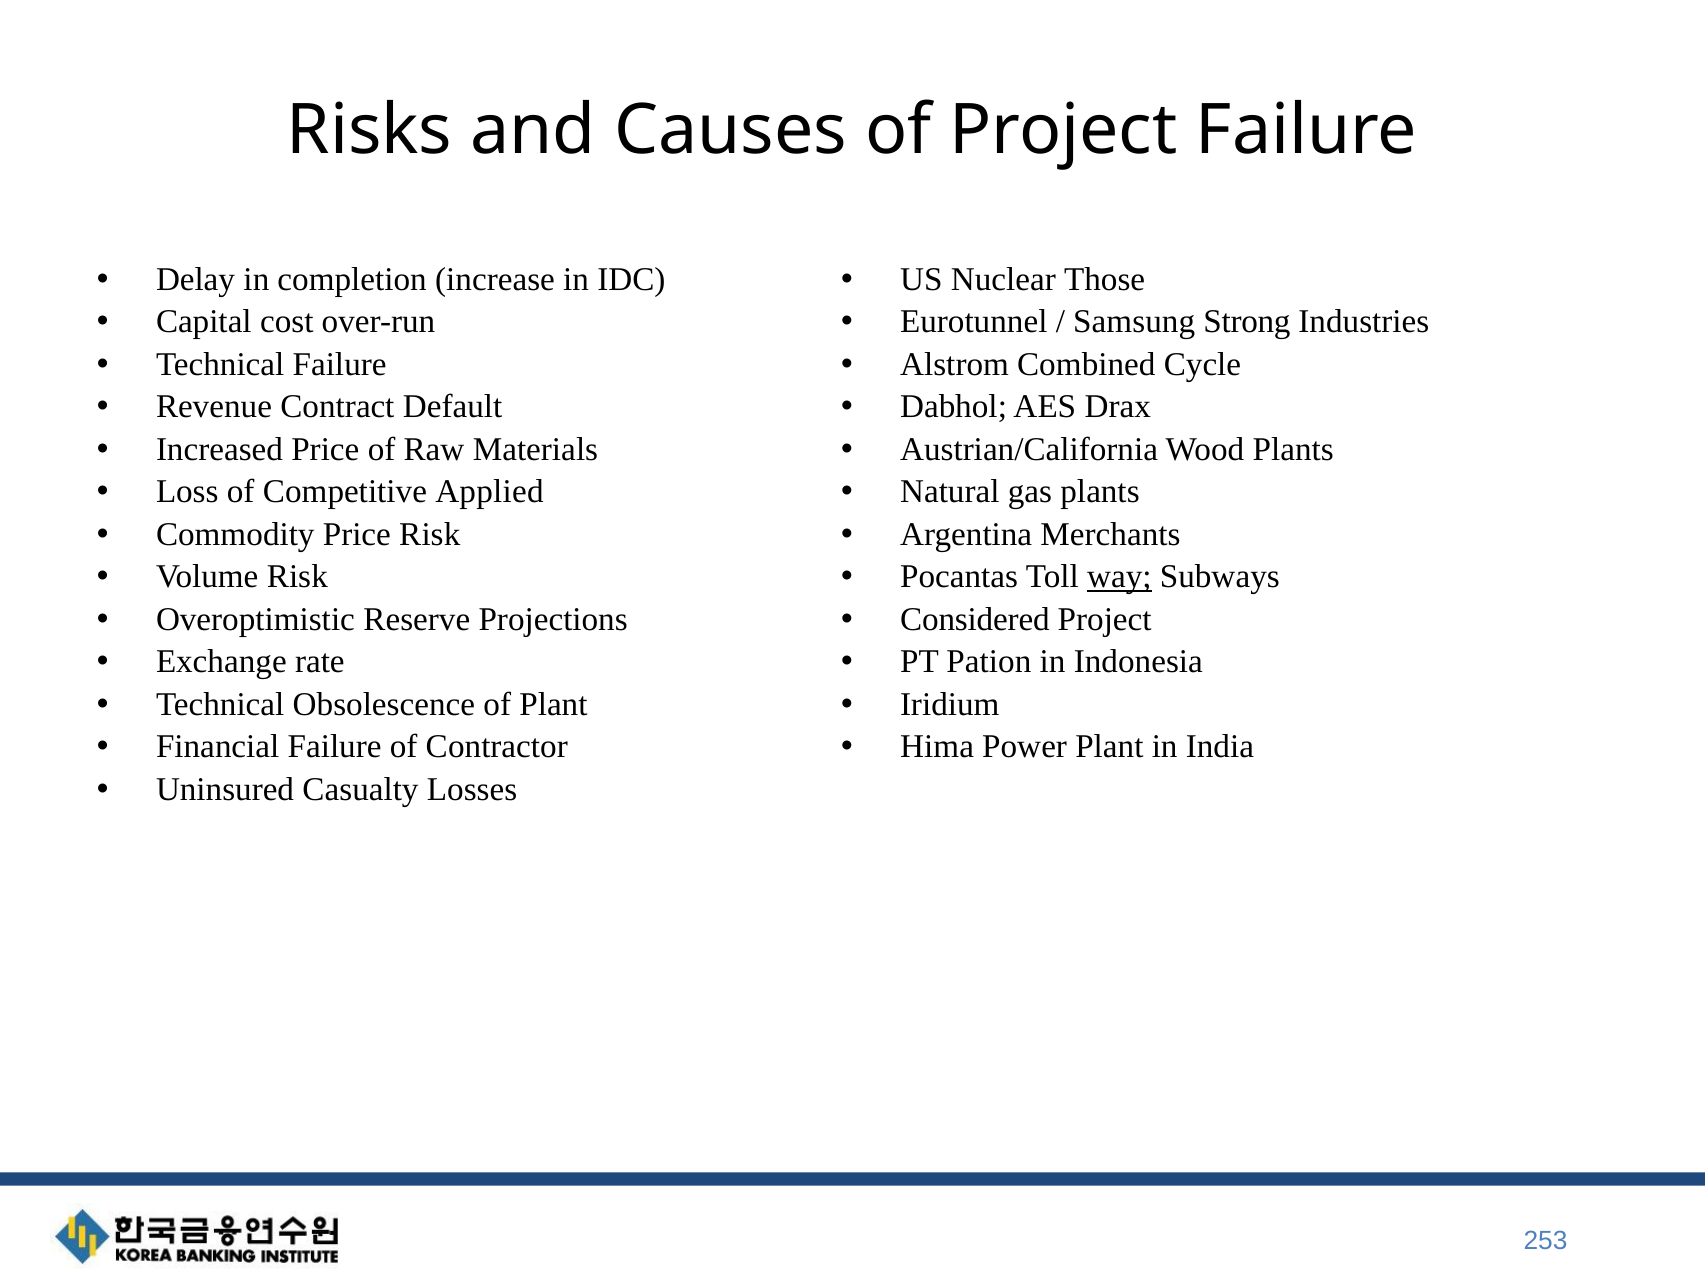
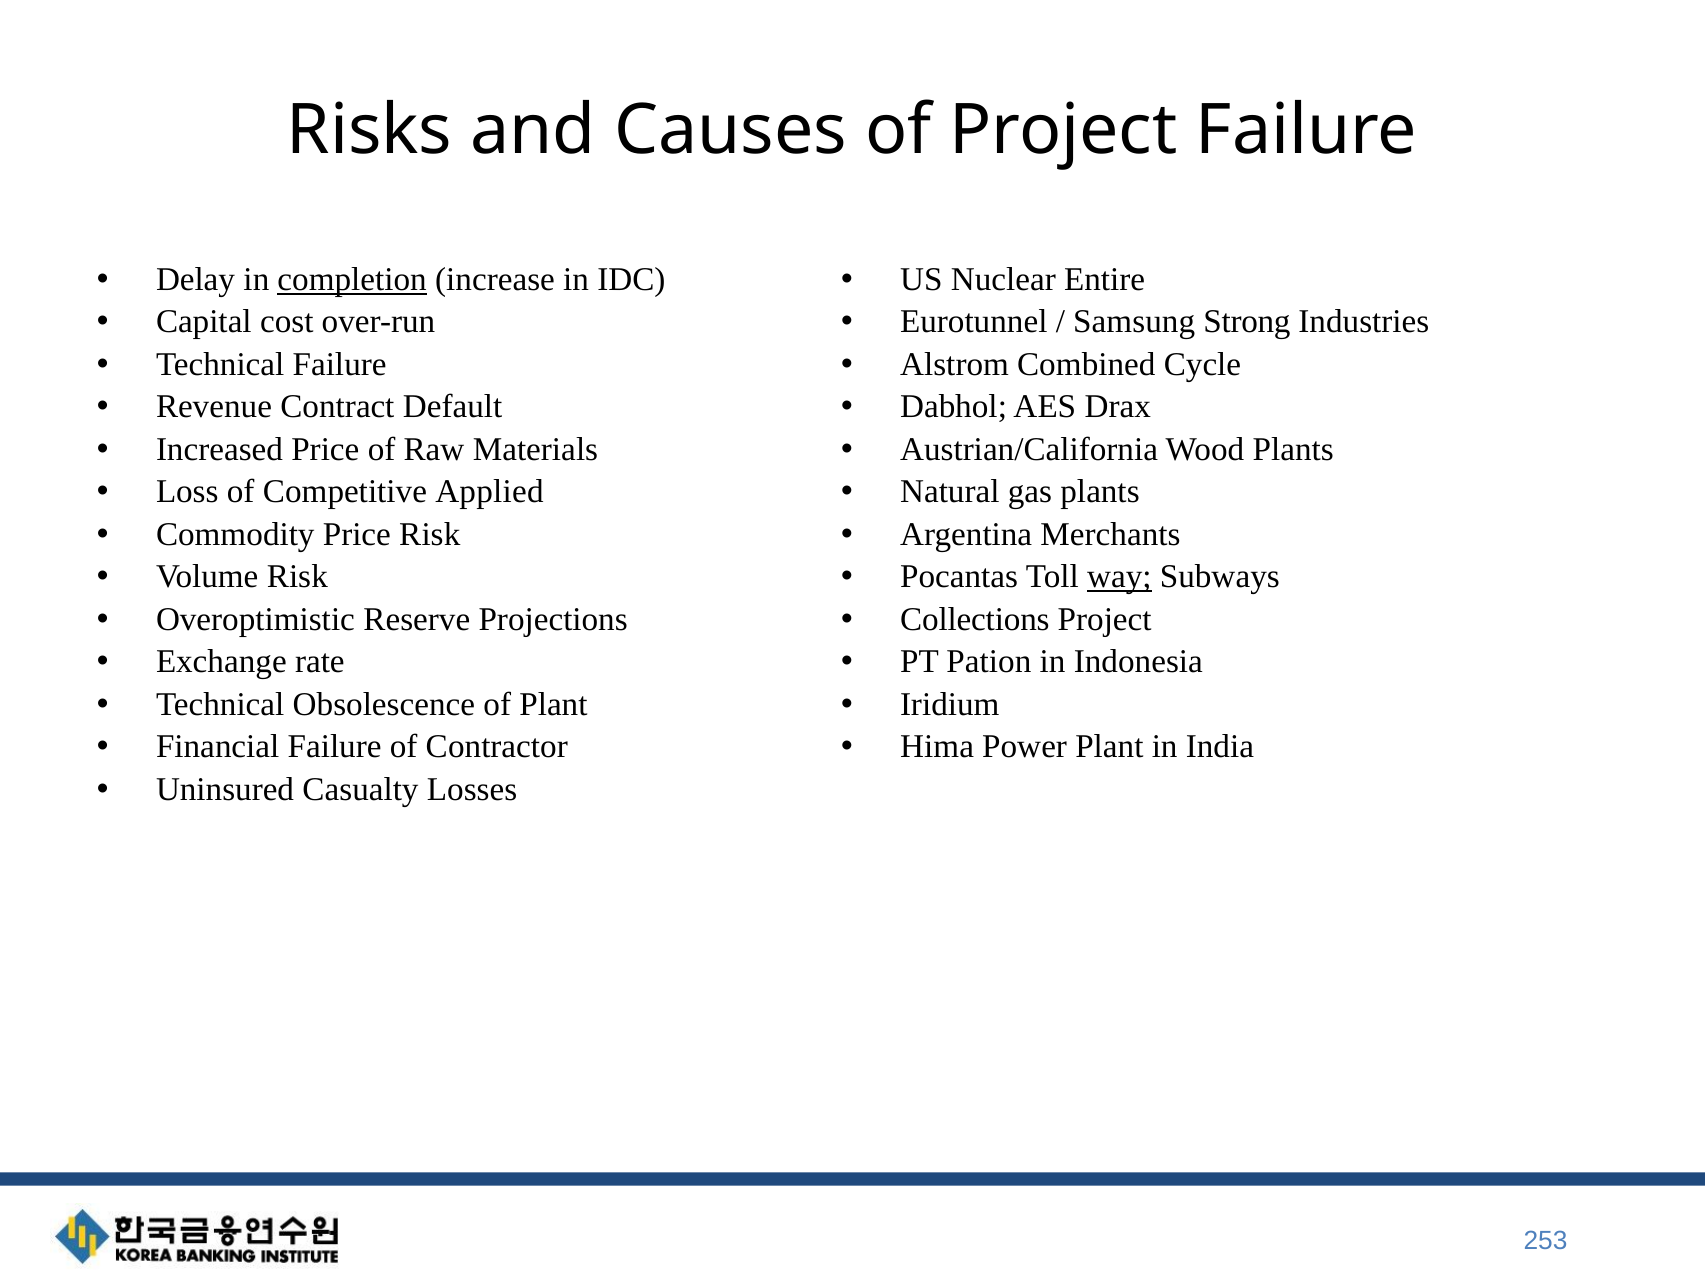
completion underline: none -> present (352, 279)
Those: Those -> Entire (1105, 279)
Considered: Considered -> Collections (975, 619)
